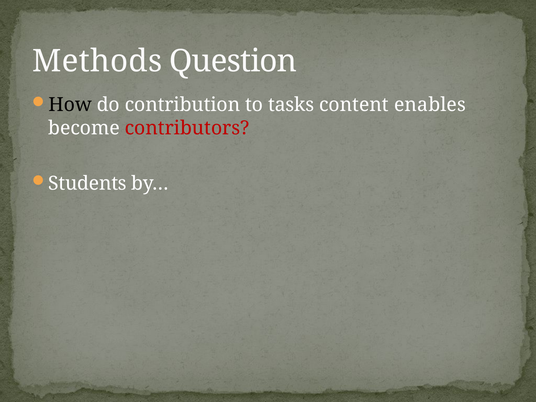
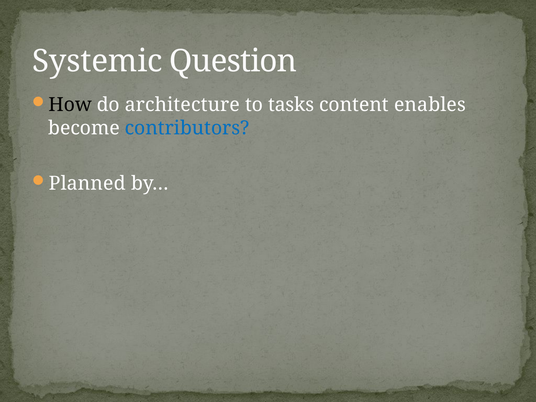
Methods: Methods -> Systemic (97, 61)
contribution: contribution -> architecture (182, 105)
contributors colour: red -> blue (187, 128)
Students: Students -> Planned (87, 184)
